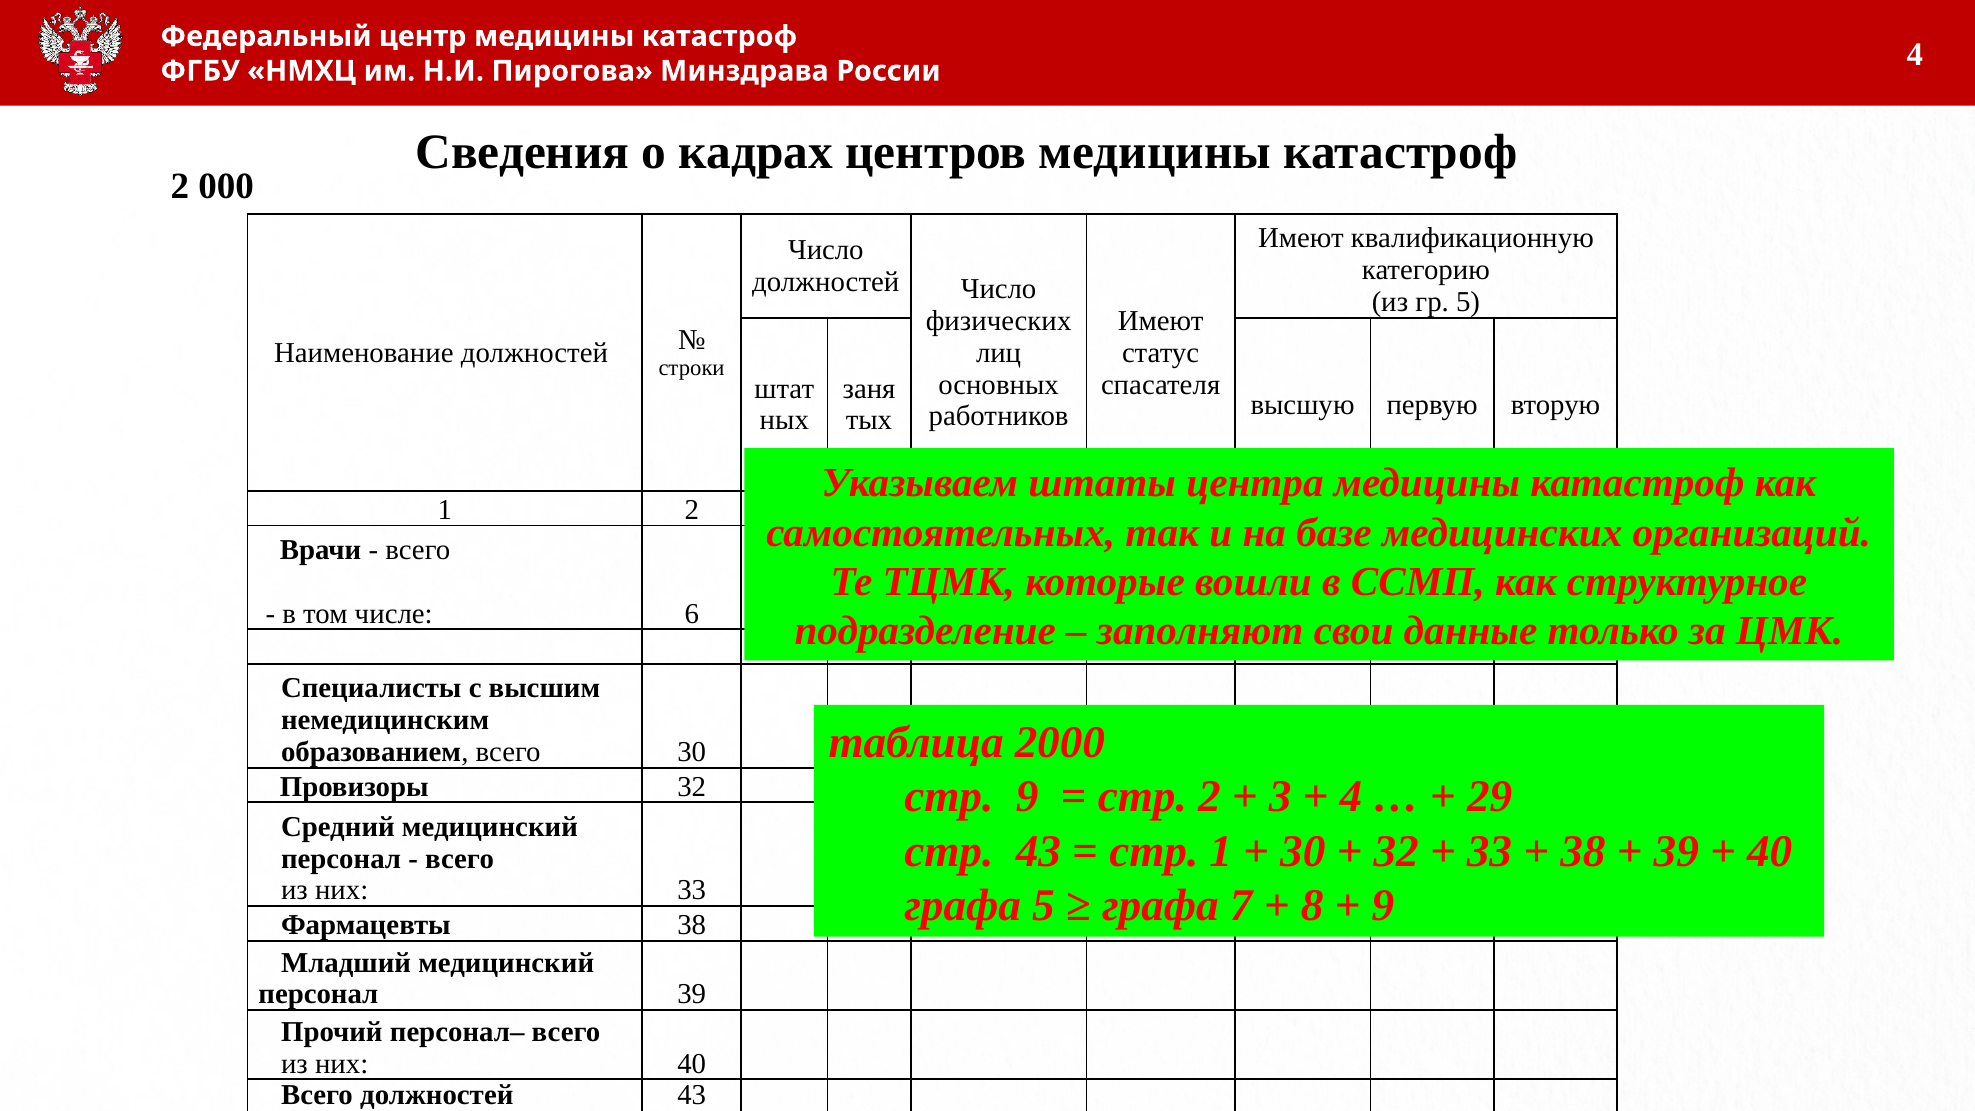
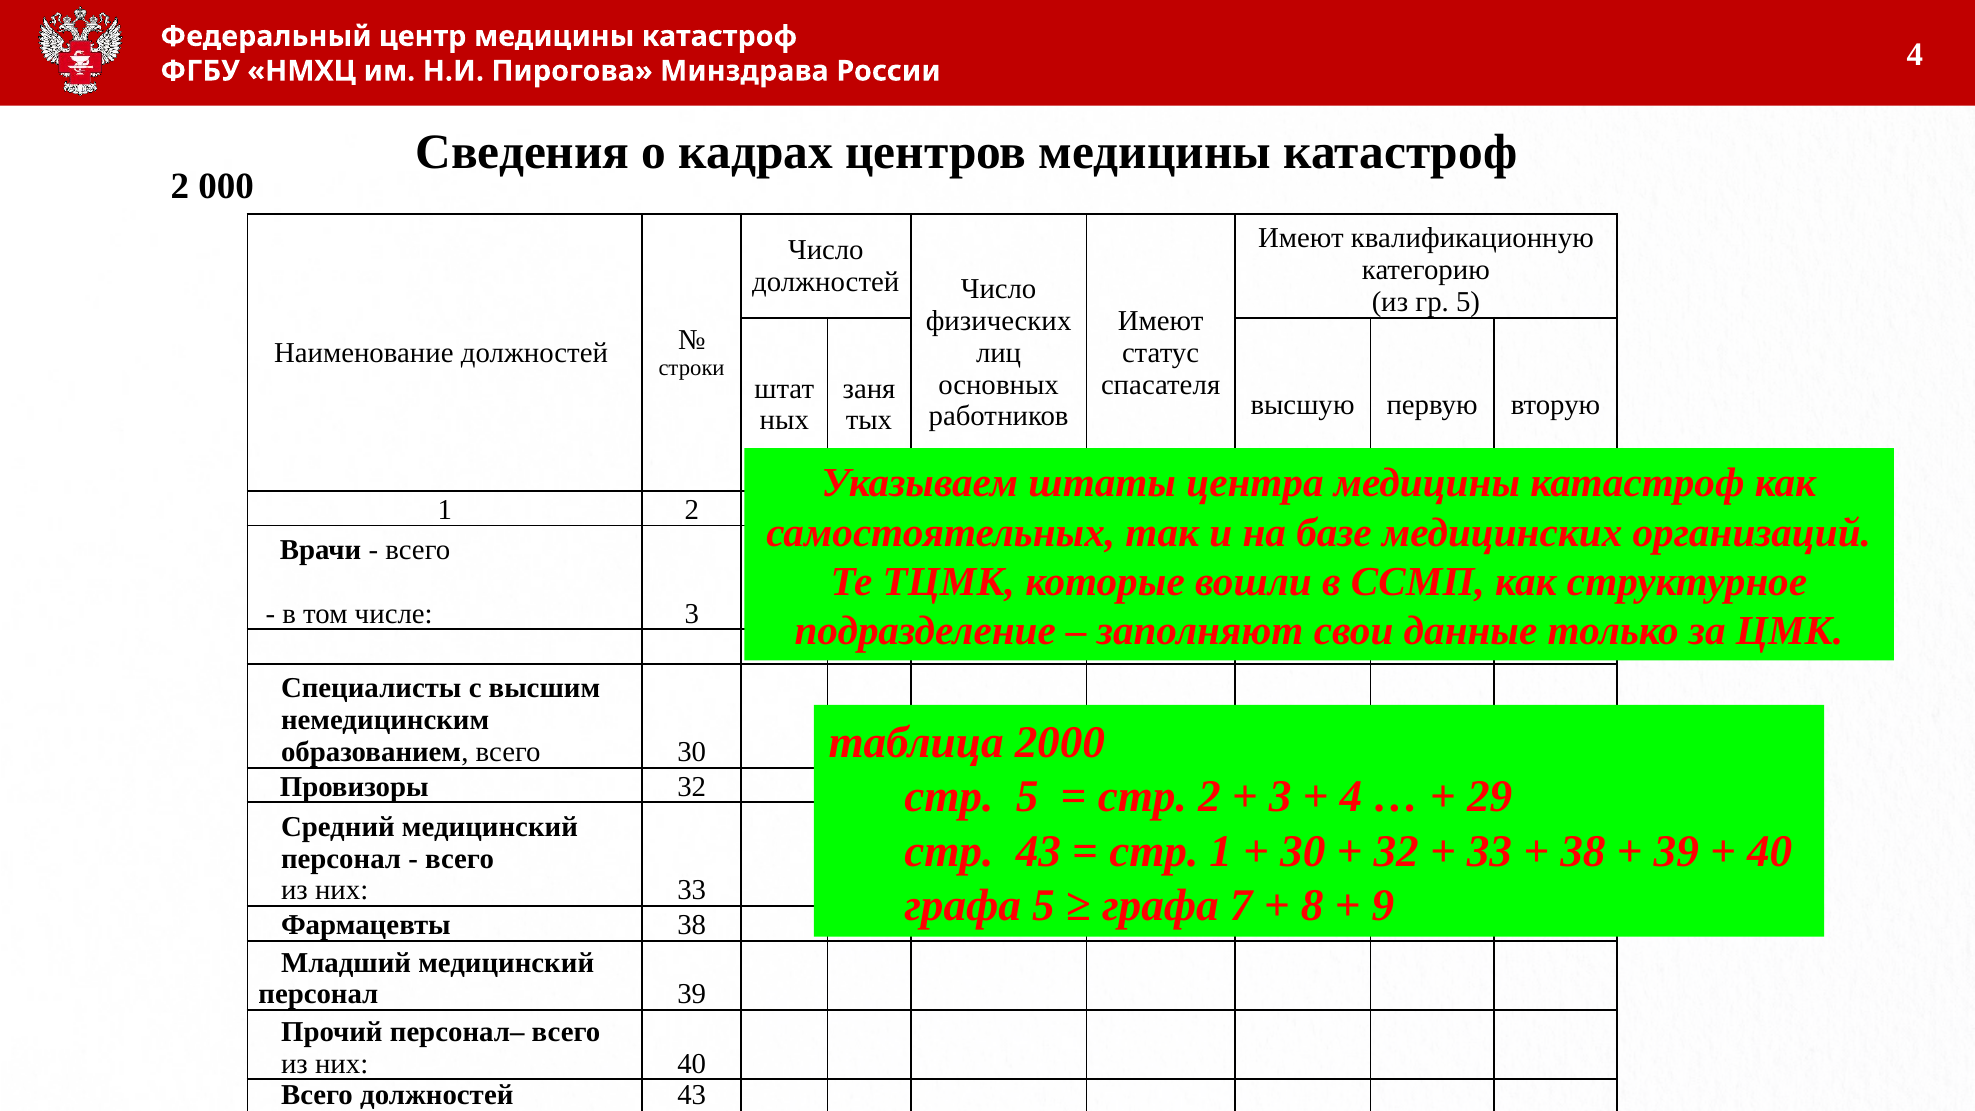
числе 6: 6 -> 3 (692, 614)
стр 9: 9 -> 5 (1027, 797)
